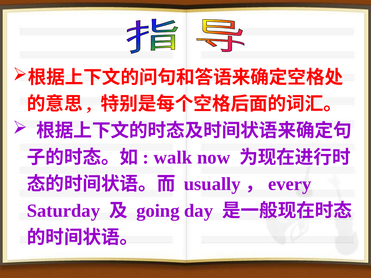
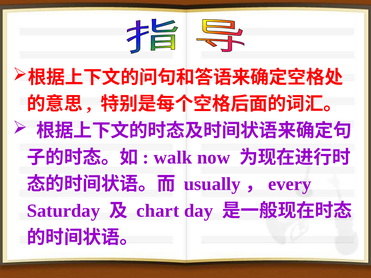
going: going -> chart (158, 211)
